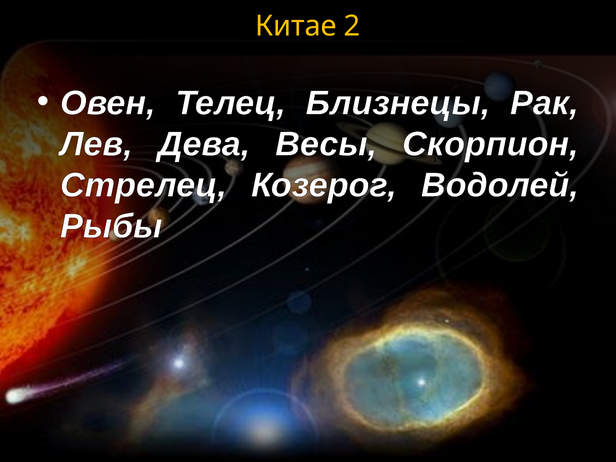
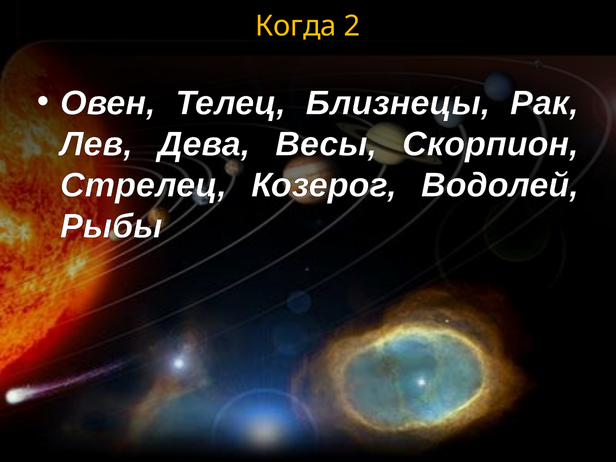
Китае: Китае -> Когда (296, 26)
